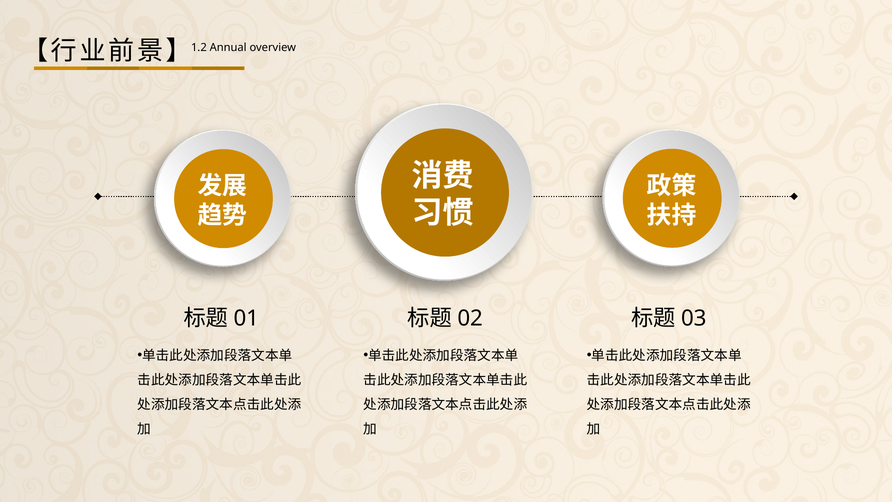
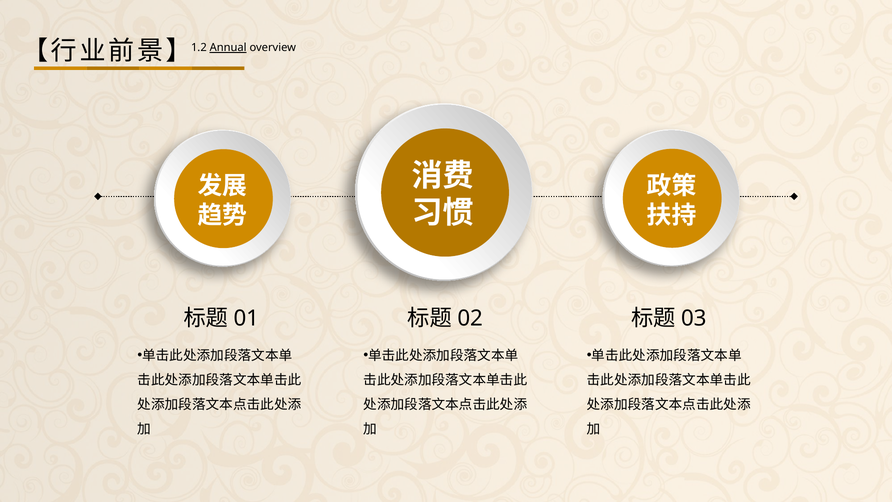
Annual underline: none -> present (228, 48)
